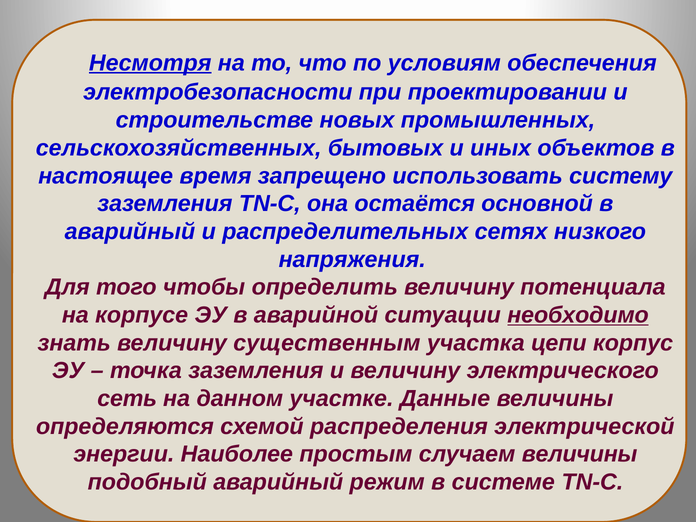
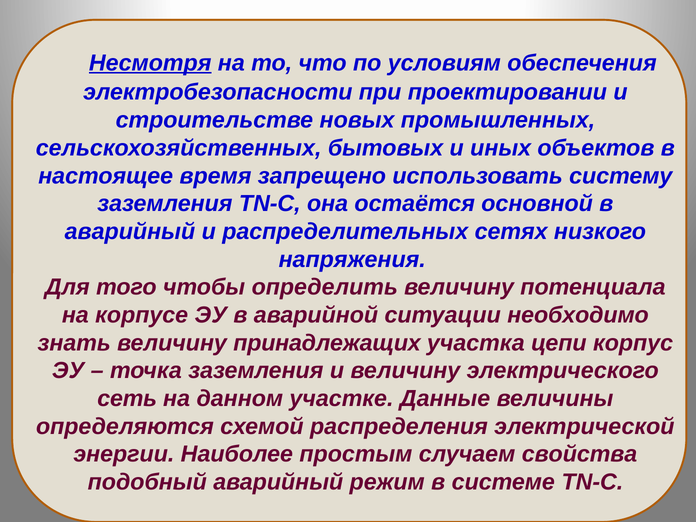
необходимо underline: present -> none (578, 315)
существенным: существенным -> принадлежащих (327, 343)
случаем величины: величины -> свойства (580, 454)
